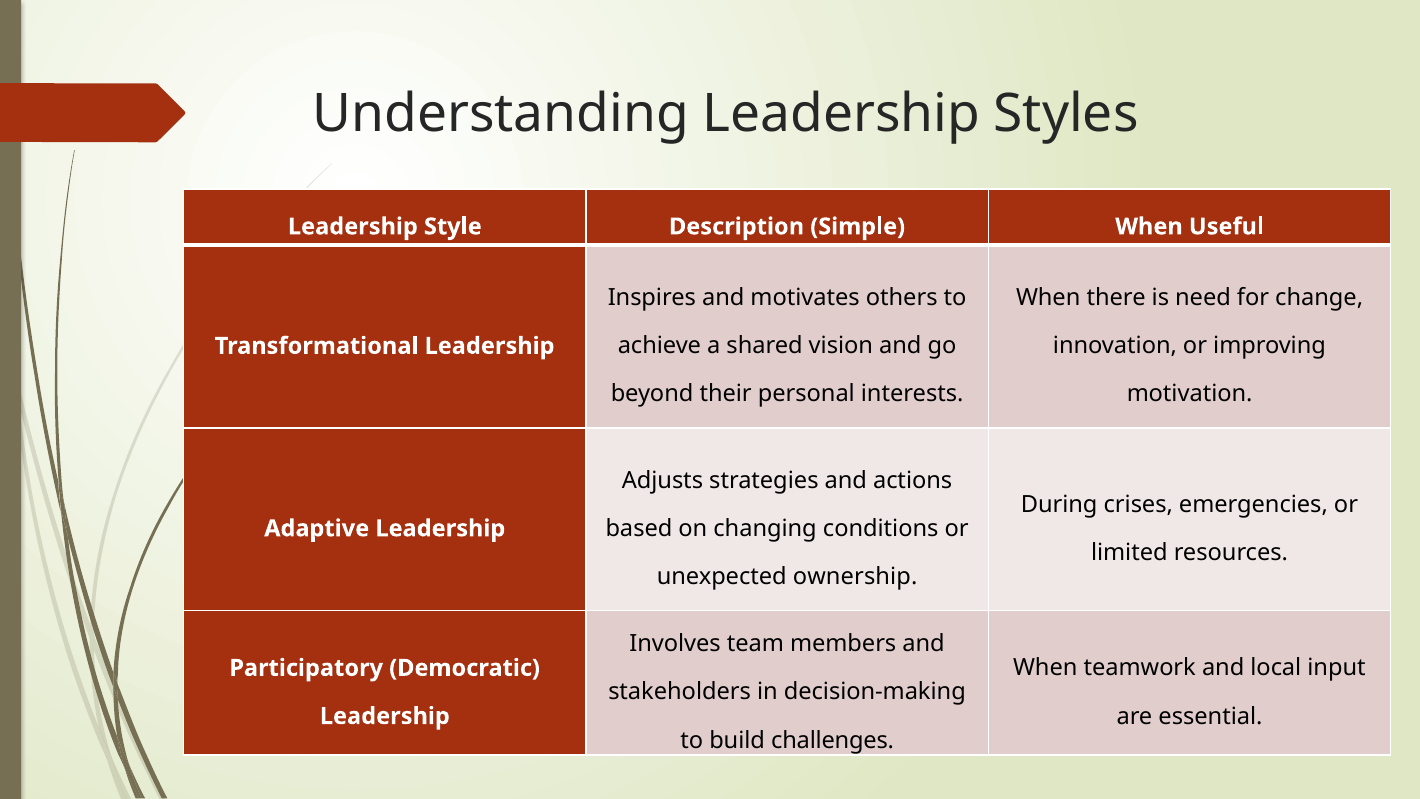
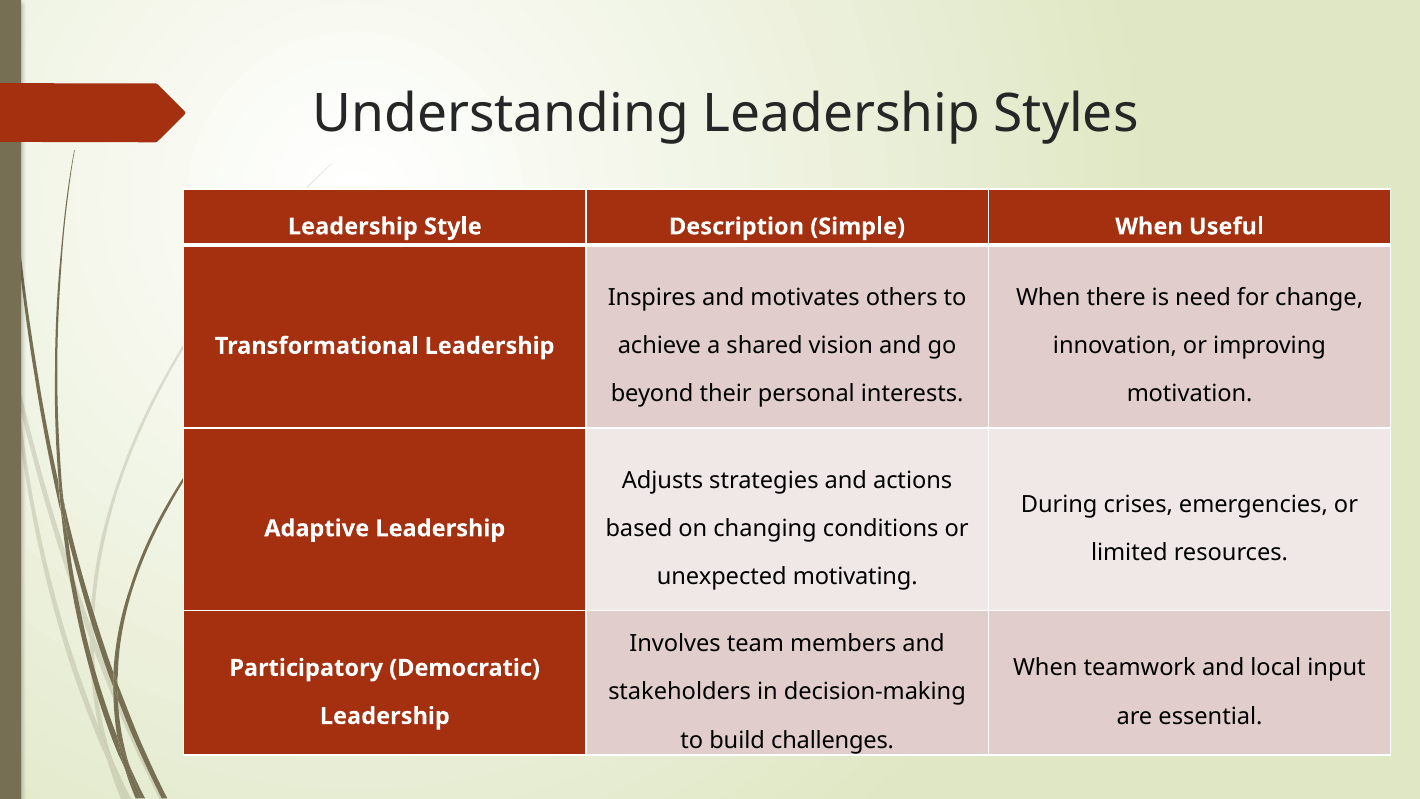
ownership: ownership -> motivating (855, 577)
